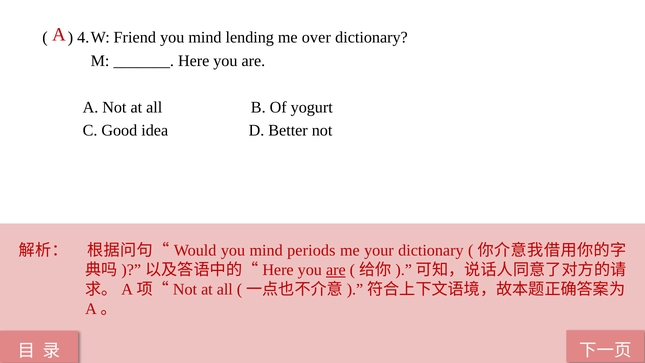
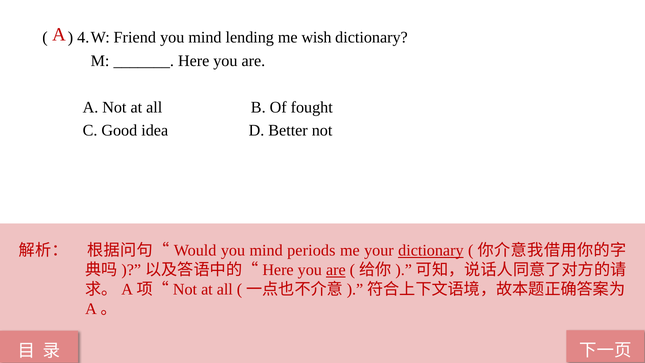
over: over -> wish (316, 38)
yogurt: yogurt -> fought (312, 107)
dictionary underline: none -> present (431, 251)
